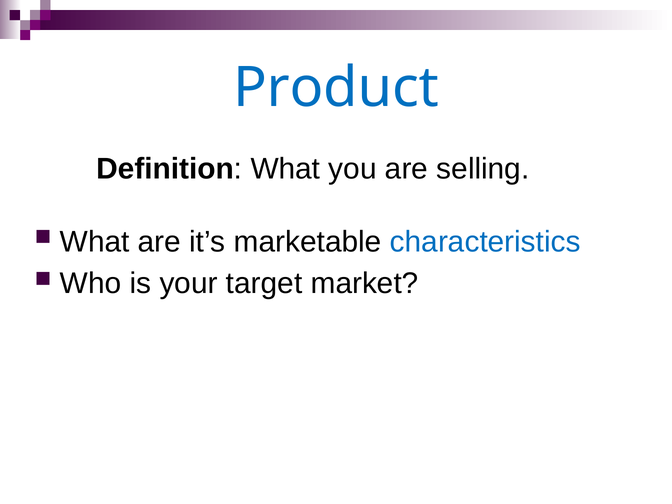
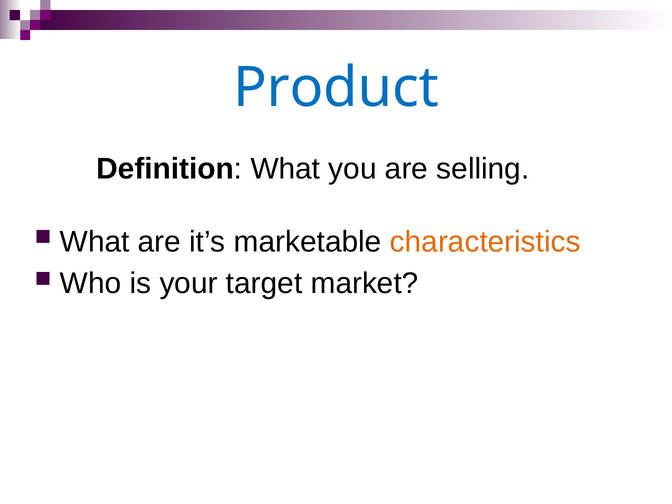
characteristics colour: blue -> orange (485, 242)
